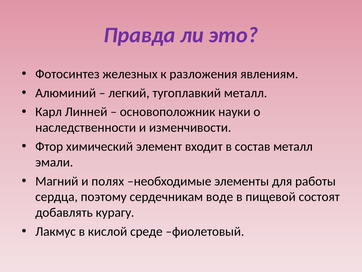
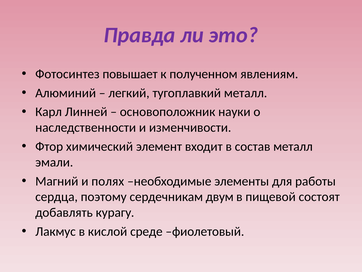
железных: железных -> повышает (130, 74)
разложения: разложения -> полученном (203, 74)
воде: воде -> двум (220, 197)
